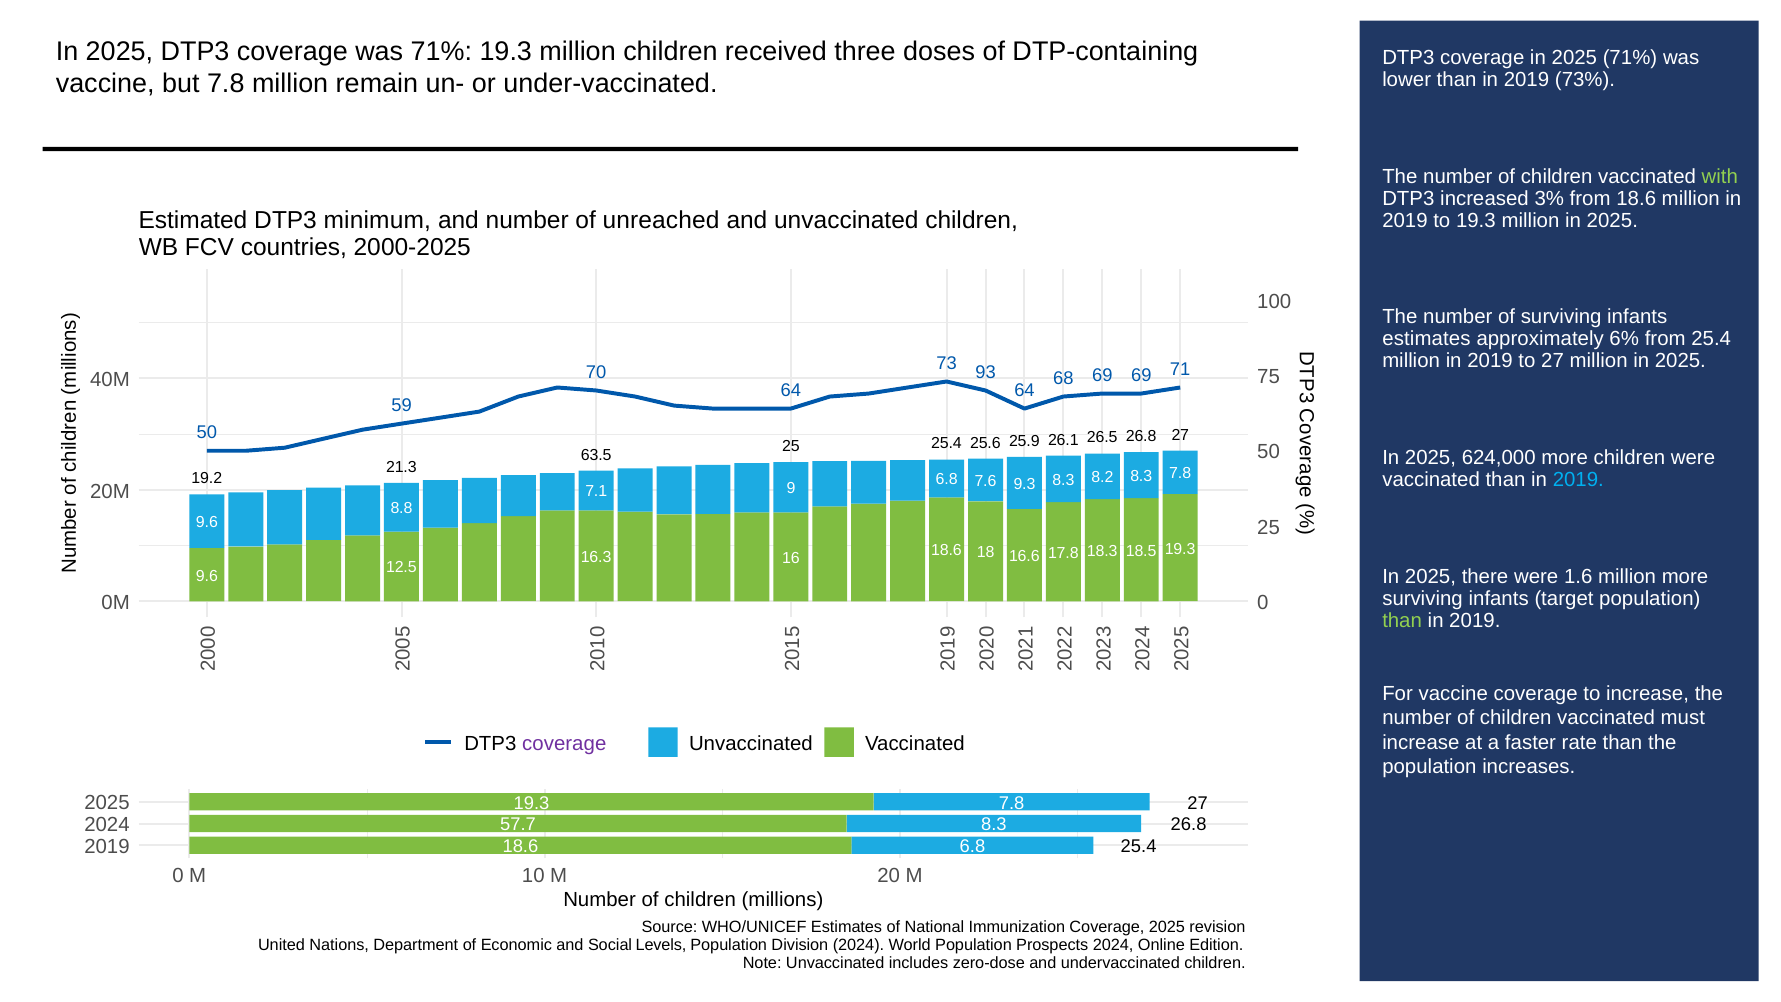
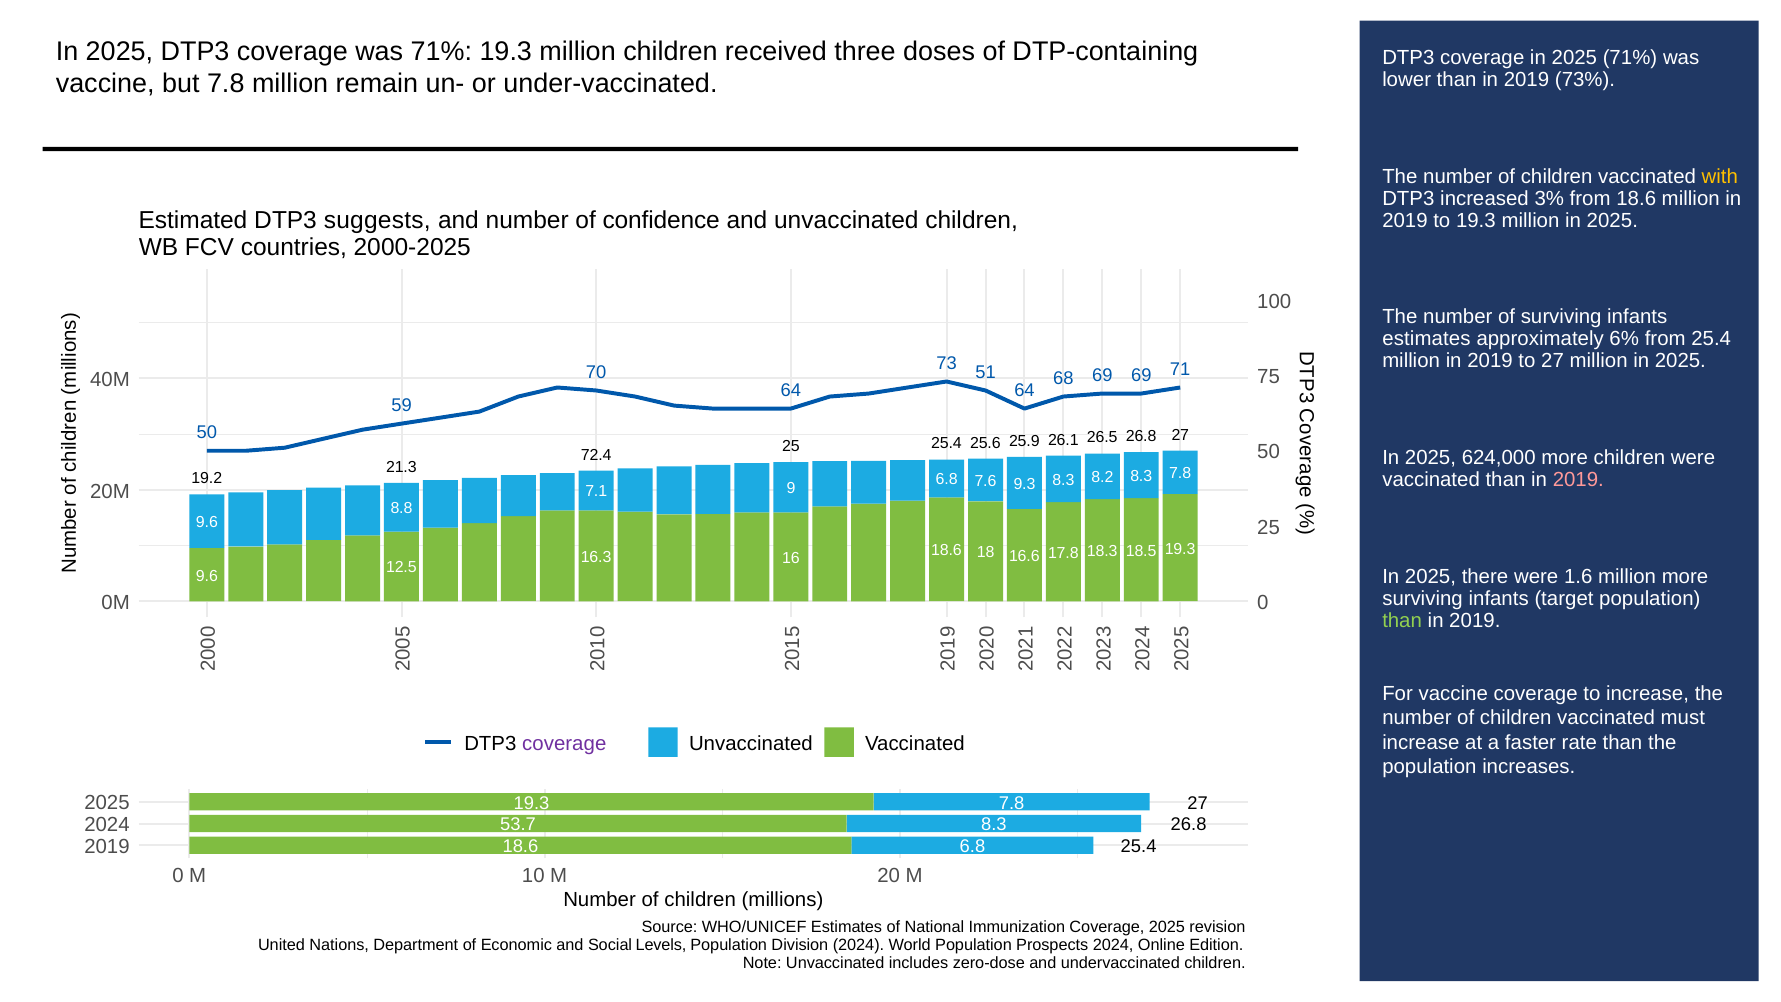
with colour: light green -> yellow (1720, 176)
minimum: minimum -> suggests (377, 220)
unreached: unreached -> confidence (661, 220)
93: 93 -> 51 (986, 372)
63.5: 63.5 -> 72.4 (596, 455)
2019 colour: light blue -> pink (1578, 480)
57.7: 57.7 -> 53.7 (518, 825)
